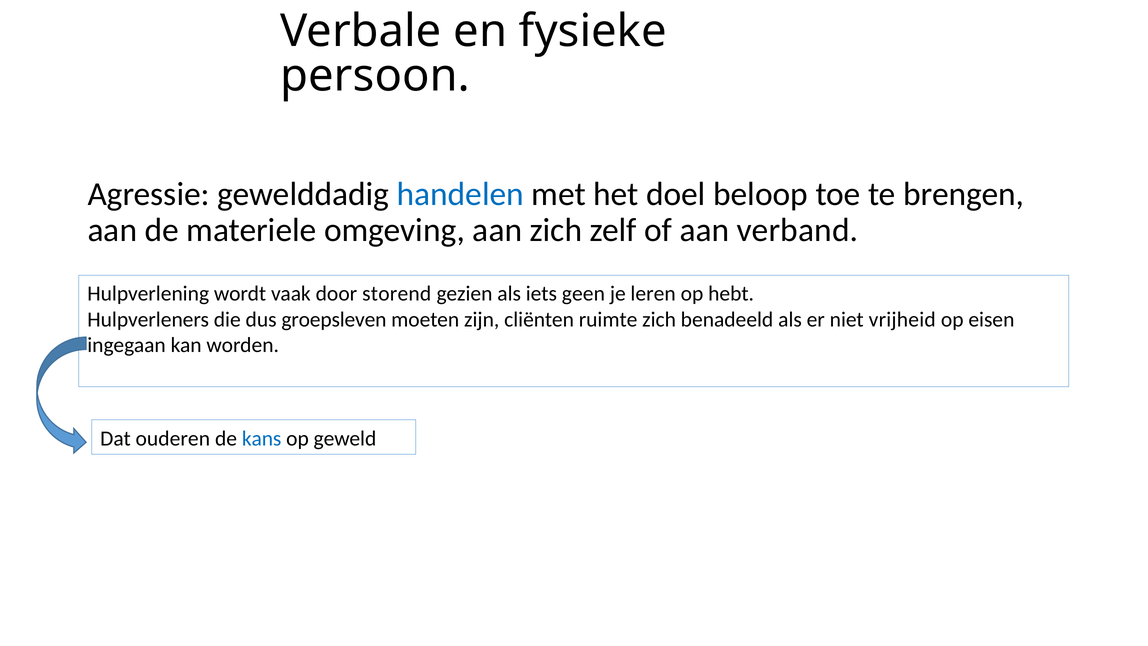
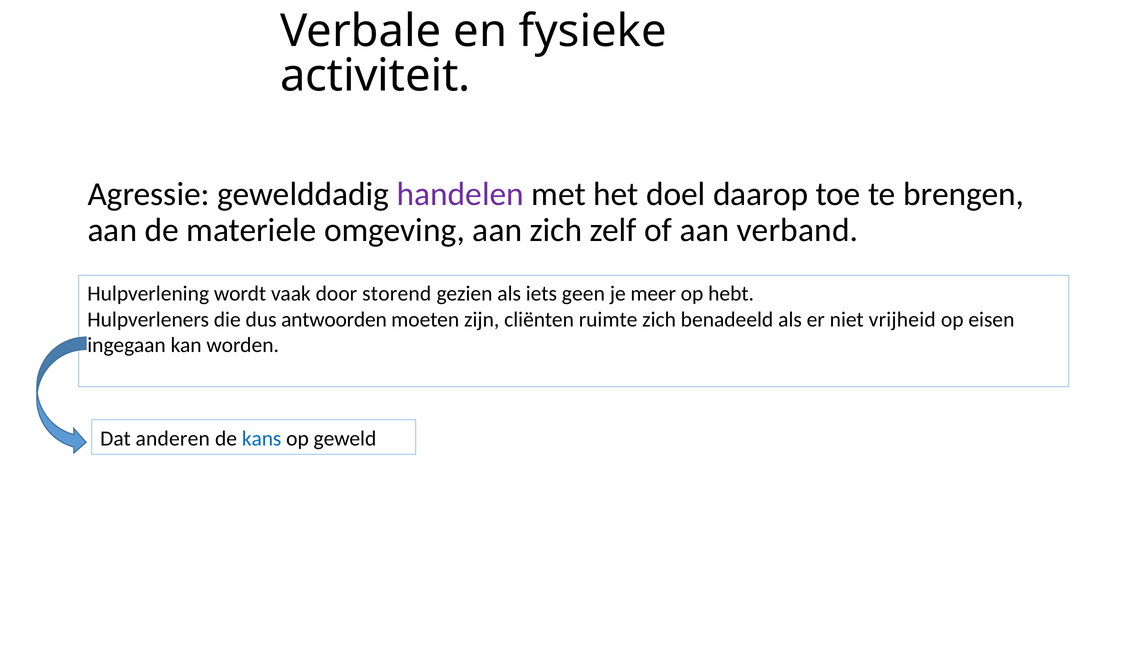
persoon: persoon -> activiteit (375, 76)
handelen colour: blue -> purple (460, 194)
beloop: beloop -> daarop (761, 194)
leren: leren -> meer (653, 294)
groepsleven: groepsleven -> antwoorden (334, 319)
ouderen: ouderen -> anderen (173, 438)
